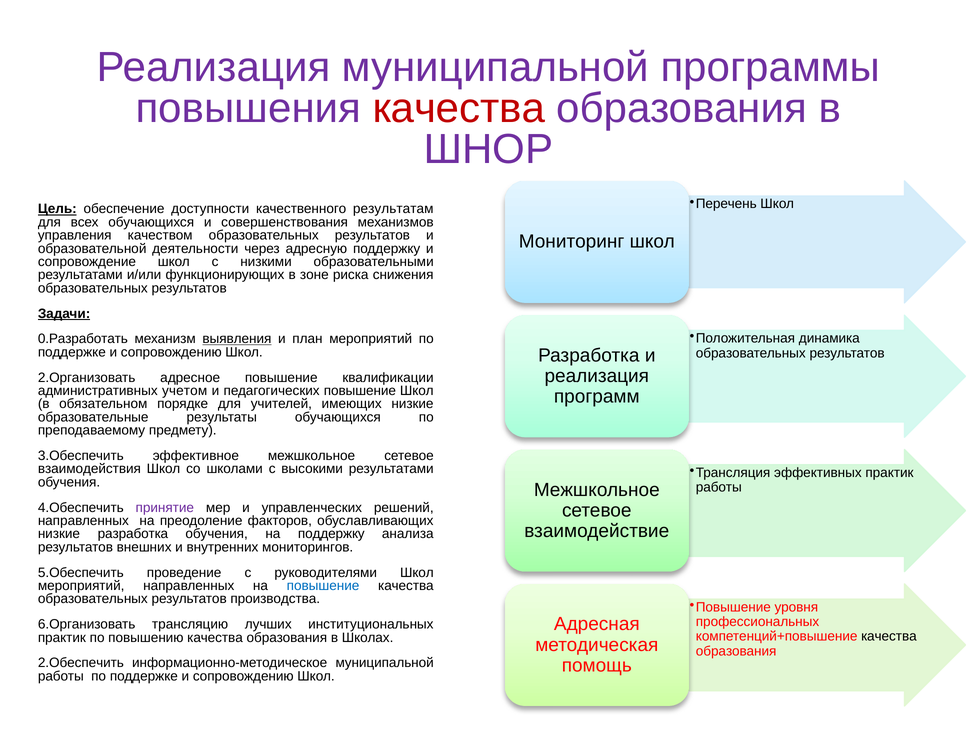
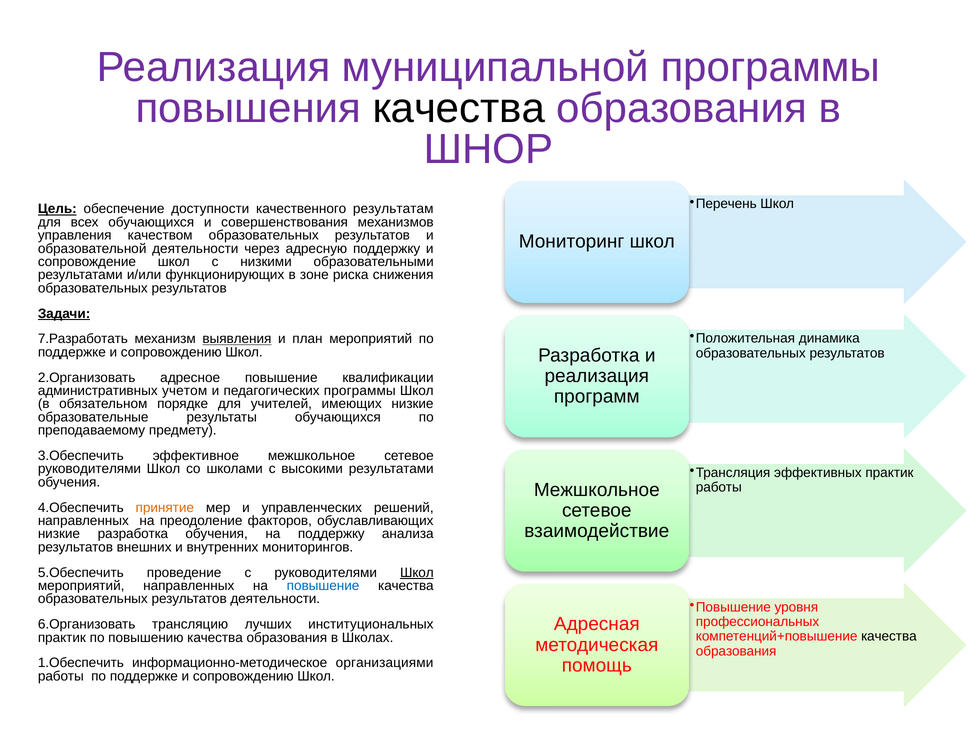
качества colour: red -> black (459, 108)
0.Разработать: 0.Разработать -> 7.Разработать (83, 339)
педагогических повышение: повышение -> программы (360, 391)
взаимодействия: взаимодействия -> руководителями (89, 469)
принятие colour: purple -> orange (165, 507)
Школ underline: none -> present (417, 572)
результатов производства: производства -> деятельности (275, 599)
2.Обеспечить: 2.Обеспечить -> 1.Обеспечить (81, 663)
информационно-методическое муниципальной: муниципальной -> организациями (385, 663)
